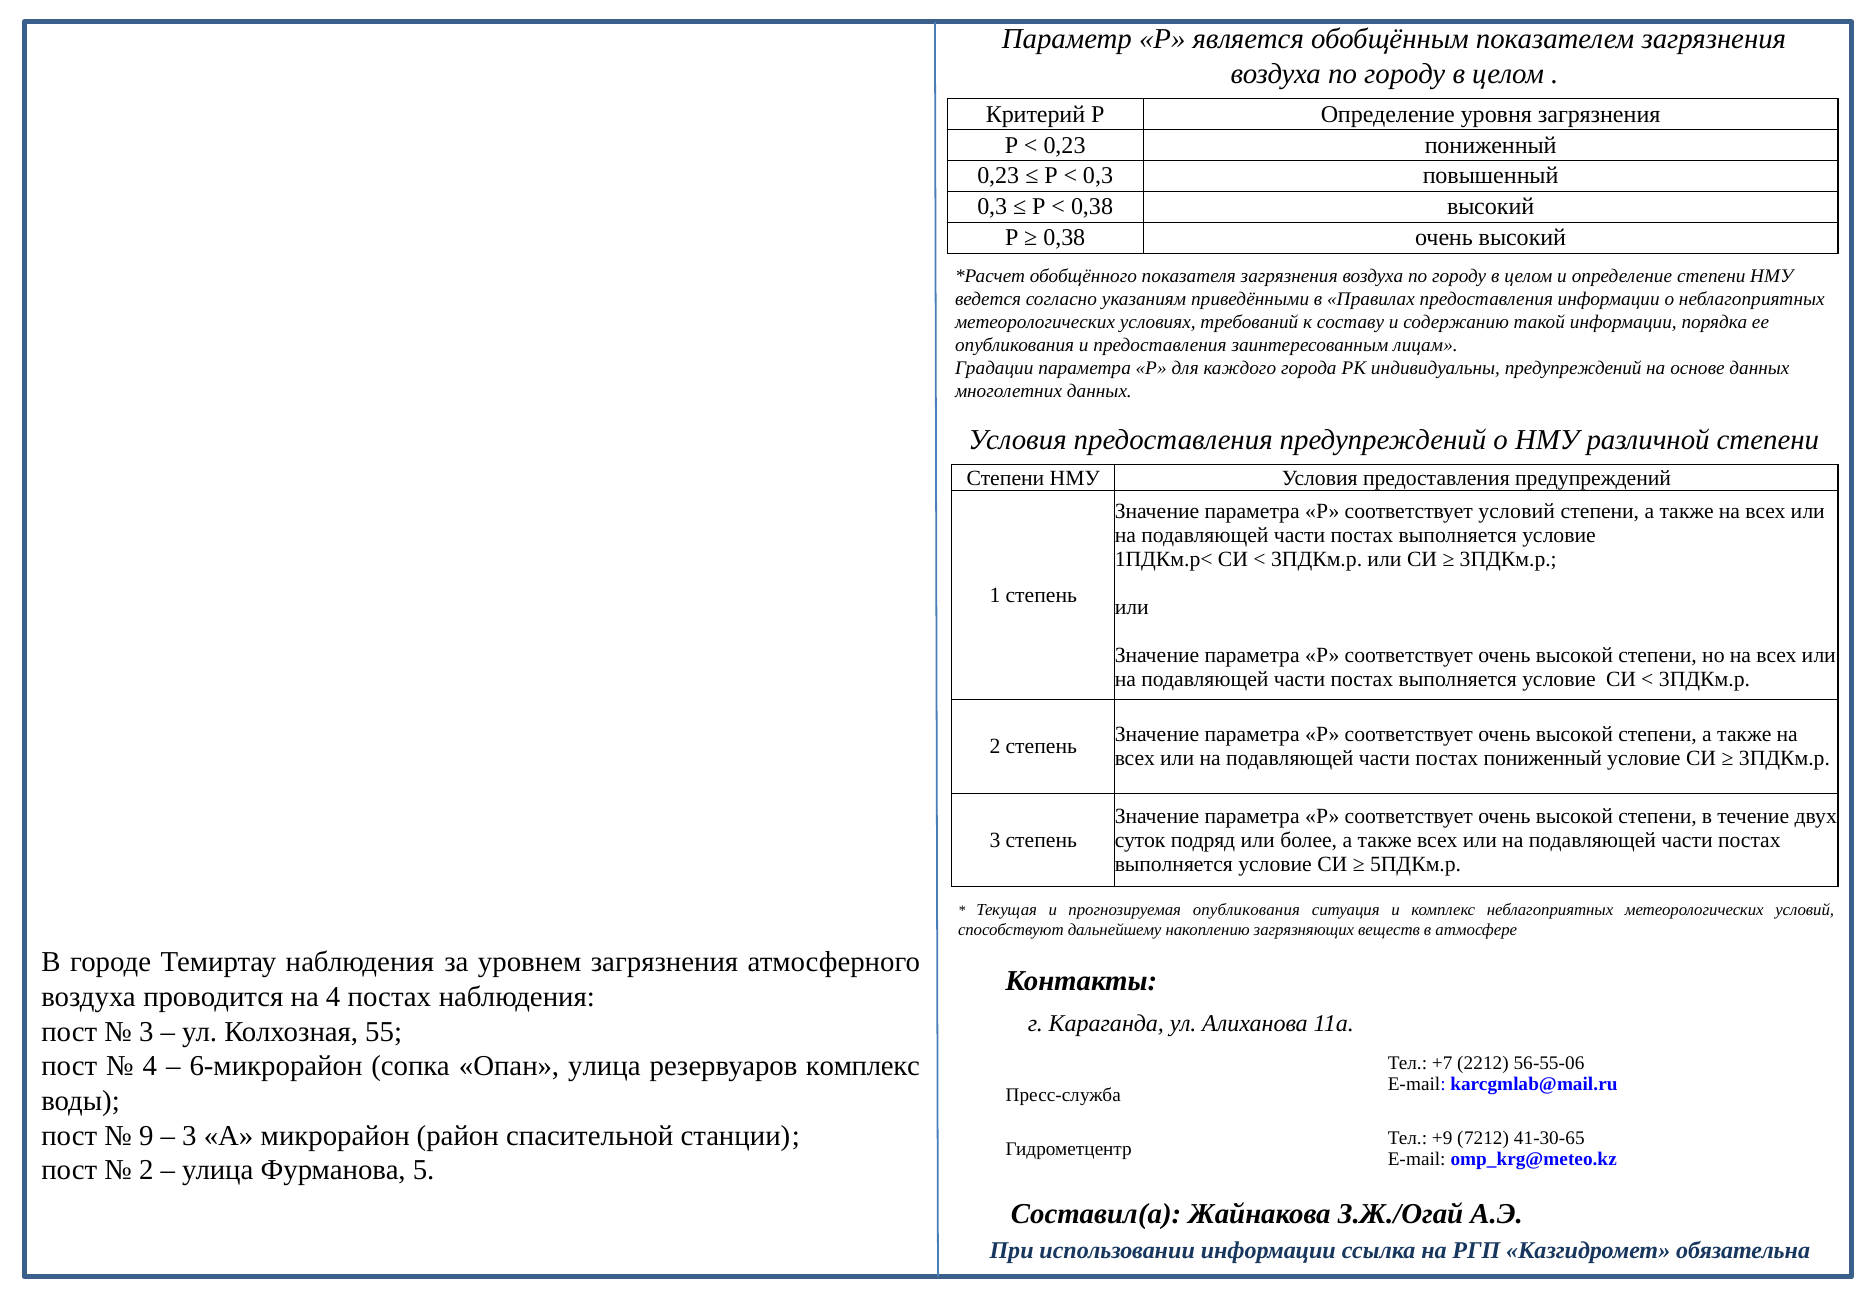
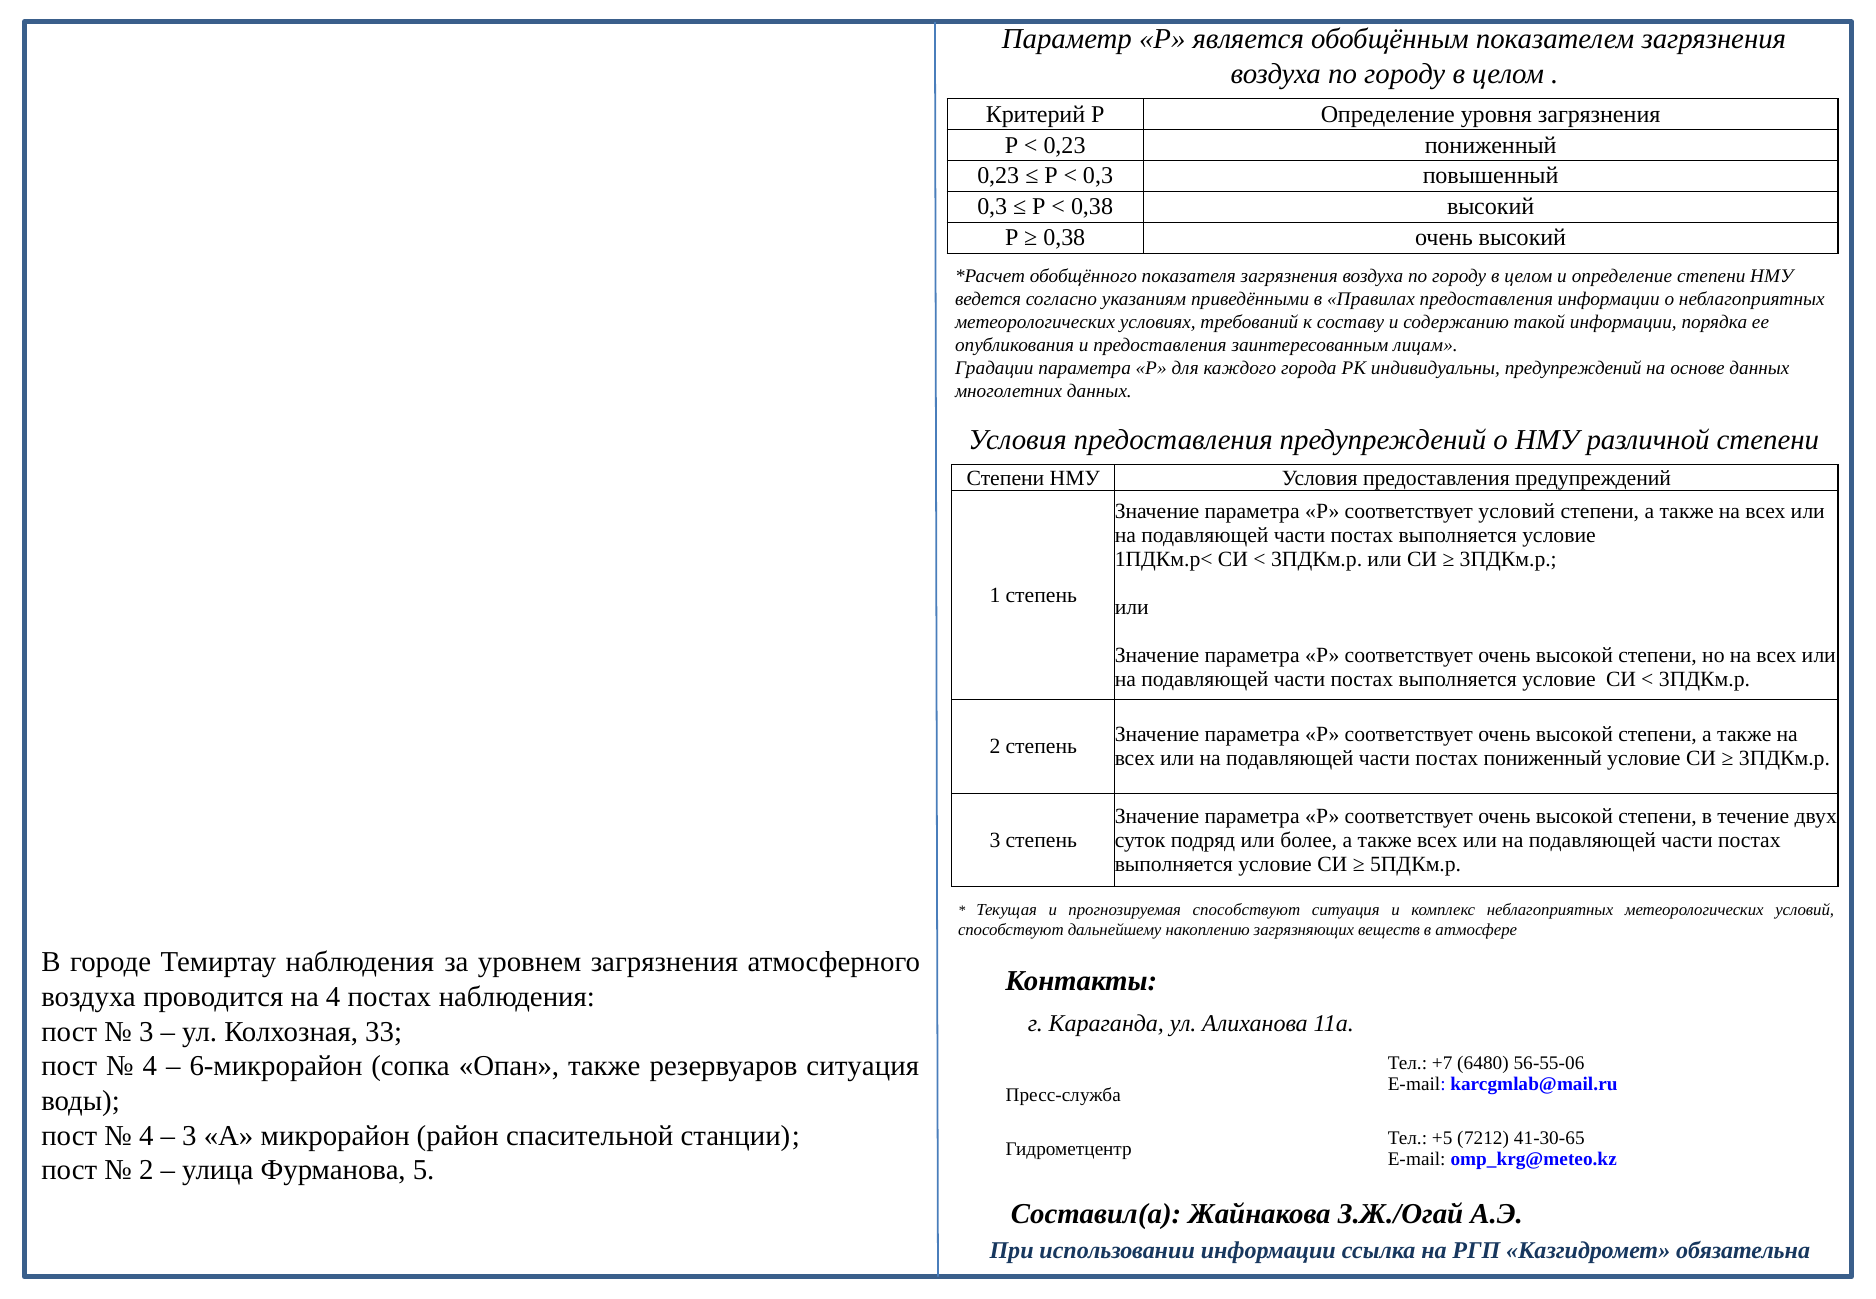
прогнозируемая опубликования: опубликования -> способствуют (1246, 910)
55: 55 -> 33 (384, 1031)
Опан улица: улица -> также (604, 1066)
резервуаров комплекс: комплекс -> ситуация (863, 1066)
2212: 2212 -> 6480 (1483, 1063)
9: 9 -> 4 (146, 1135)
+9: +9 -> +5 (1442, 1138)
